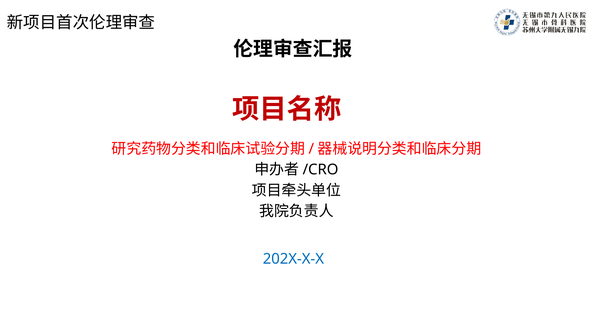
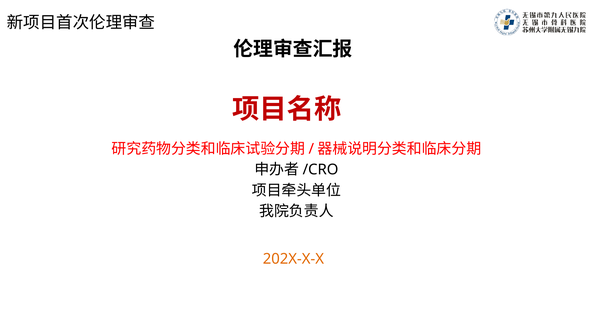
202X-X-X colour: blue -> orange (293, 259)
